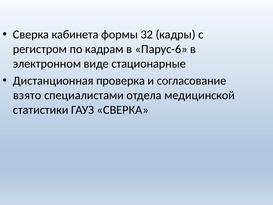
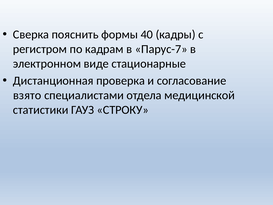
кабинета: кабинета -> пояснить (75, 34)
32: 32 -> 40 (147, 34)
Парус-6: Парус-6 -> Парус-7 (161, 49)
ГАУЗ СВЕРКА: СВЕРКА -> СТРОКУ (123, 110)
